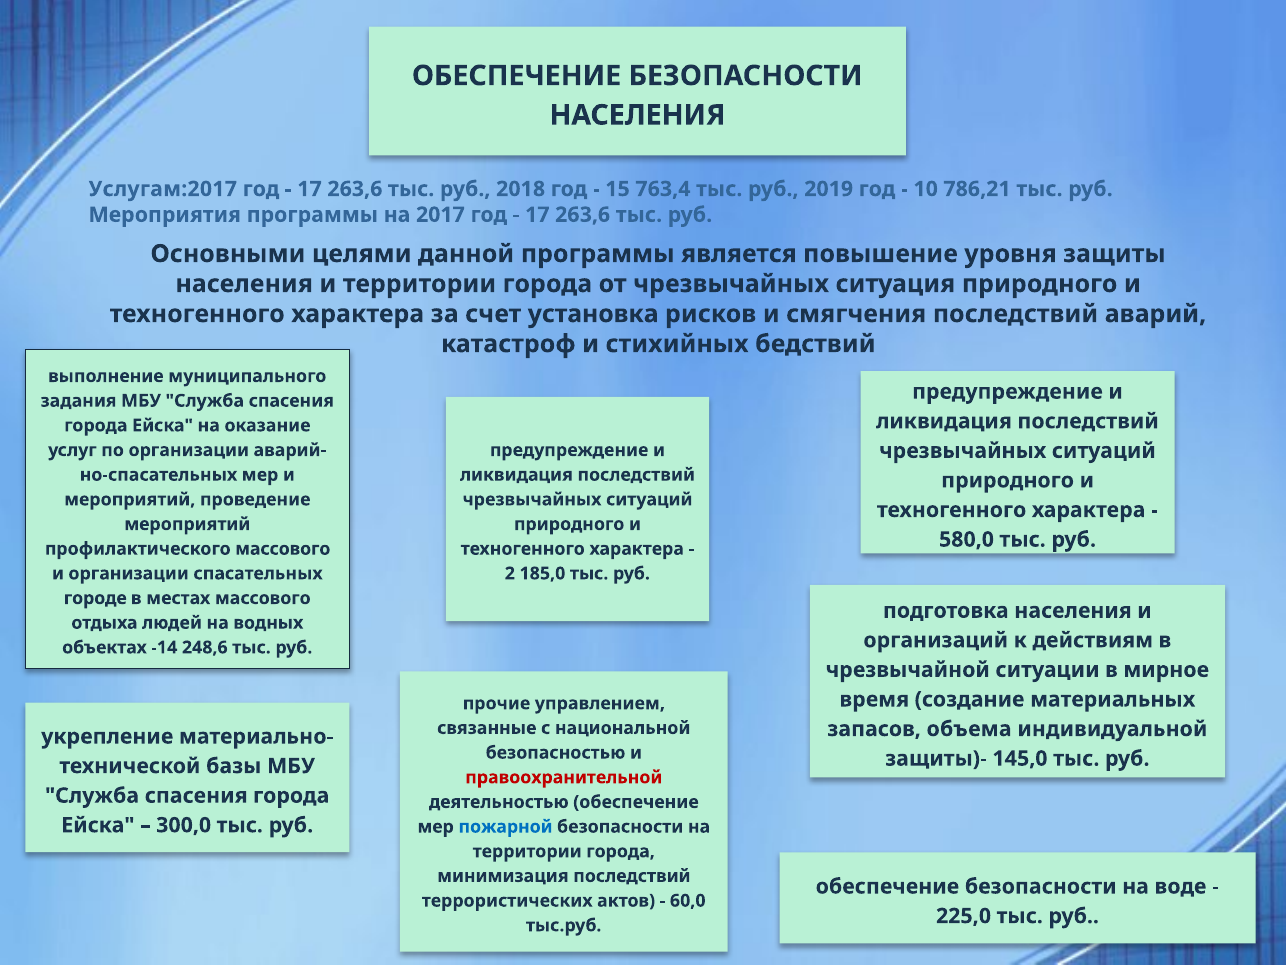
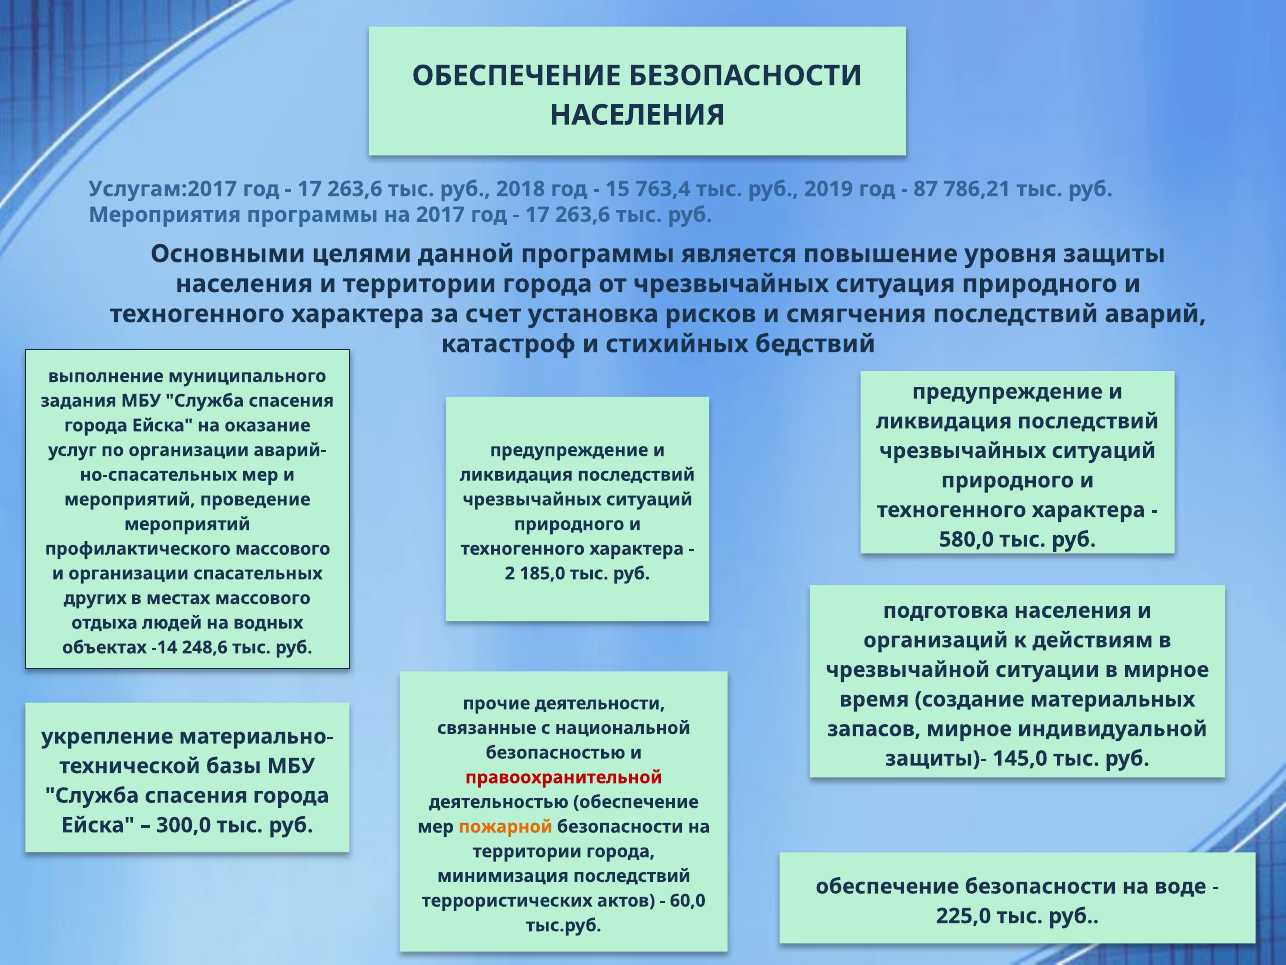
10: 10 -> 87 (926, 189)
городе: городе -> других (95, 598)
управлением: управлением -> деятельности (600, 703)
запасов объема: объема -> мирное (969, 729)
пожарной colour: blue -> orange (506, 826)
